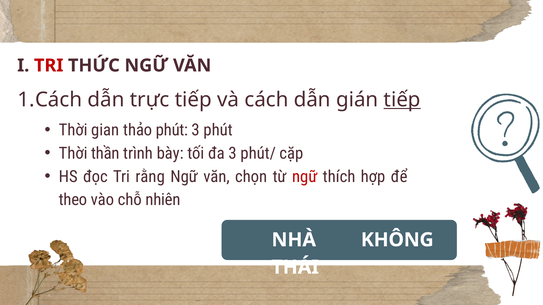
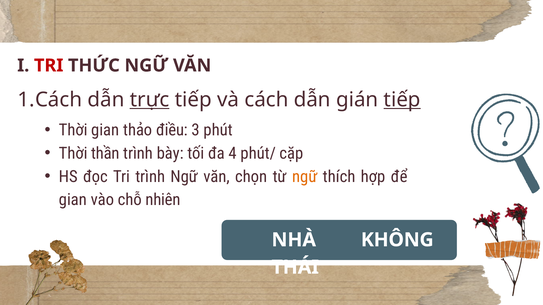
trực underline: none -> present (150, 100)
thảo phút: phút -> điều (172, 130)
đa 3: 3 -> 4 (233, 154)
Tri rằng: rằng -> trình (150, 177)
ngữ colour: red -> orange (305, 177)
theo: theo -> gian (73, 200)
